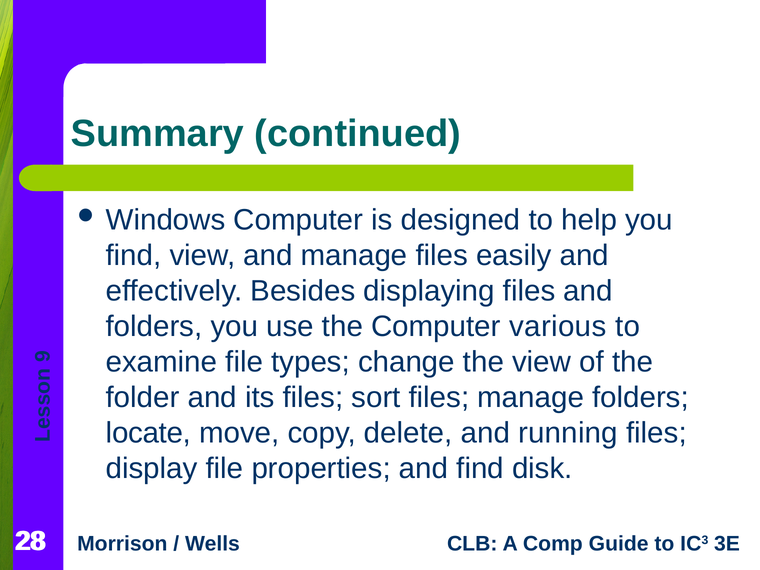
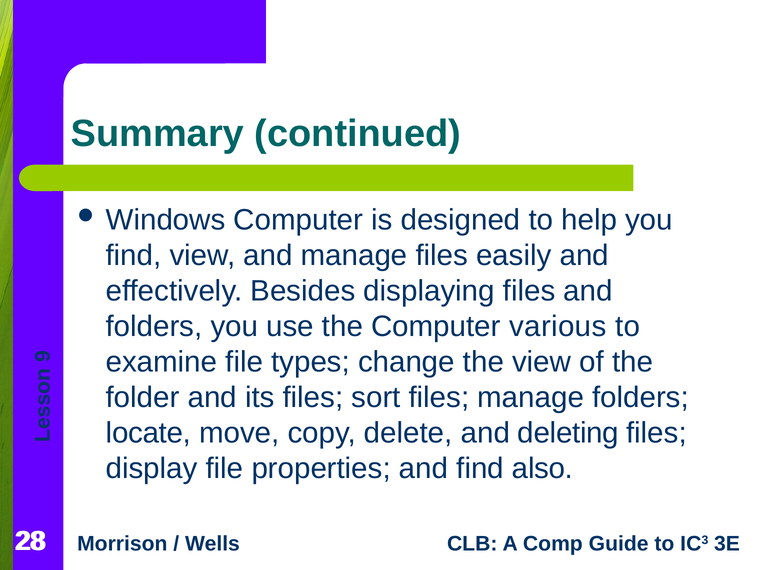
running: running -> deleting (568, 433)
disk: disk -> also (543, 468)
